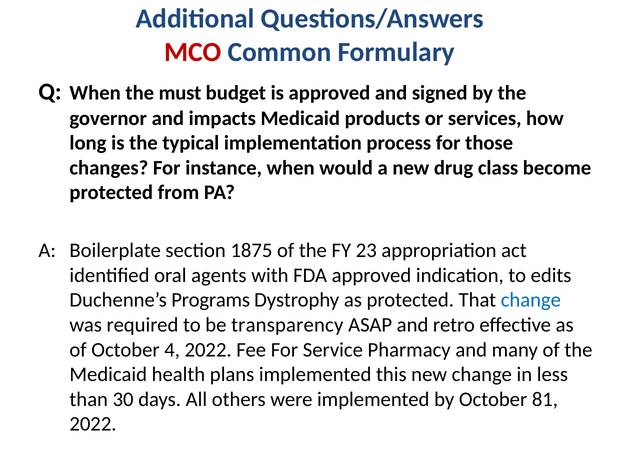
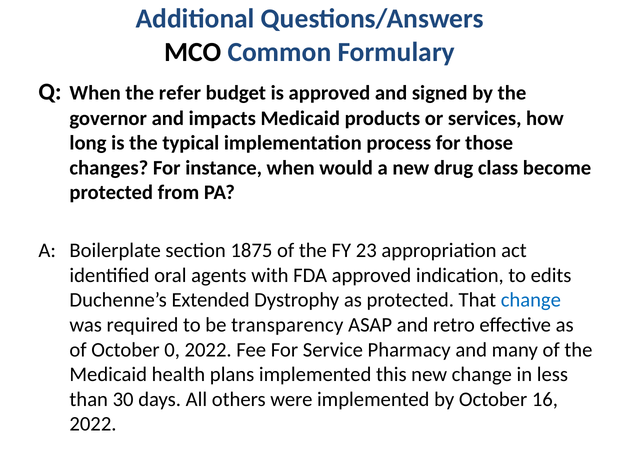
MCO colour: red -> black (193, 52)
must: must -> refer (180, 93)
Programs: Programs -> Extended (211, 300)
4: 4 -> 0 (172, 350)
81: 81 -> 16 (545, 399)
